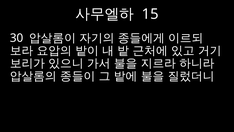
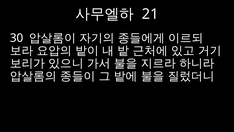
15: 15 -> 21 (150, 14)
